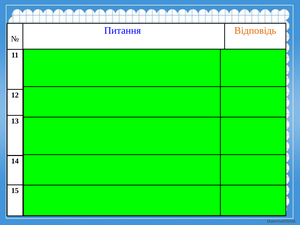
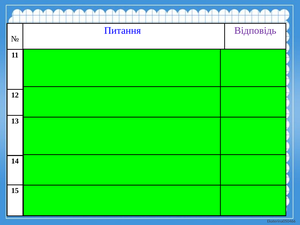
Відповідь colour: orange -> purple (255, 31)
